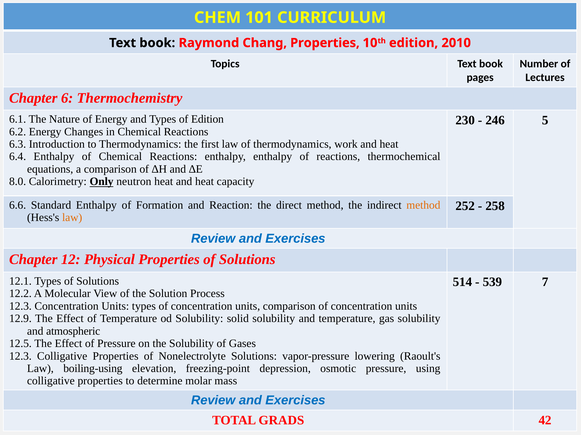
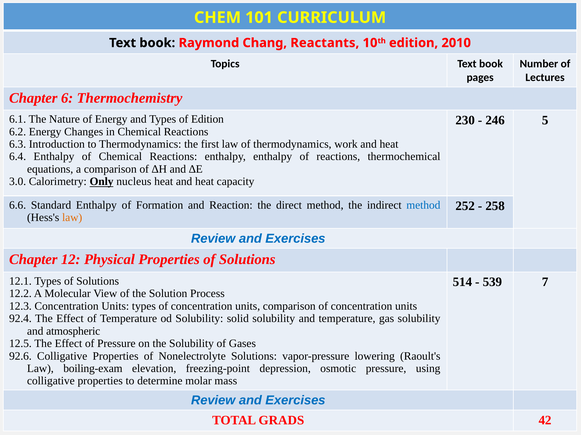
Chang Properties: Properties -> Reactants (325, 43)
8.0: 8.0 -> 3.0 (18, 182)
neutron: neutron -> nucleus (134, 182)
method colour: orange -> blue (423, 205)
12.9: 12.9 -> 92.4 (20, 319)
12.3: 12.3 -> 92.6 (20, 357)
boiling-using: boiling-using -> boiling-exam (93, 369)
